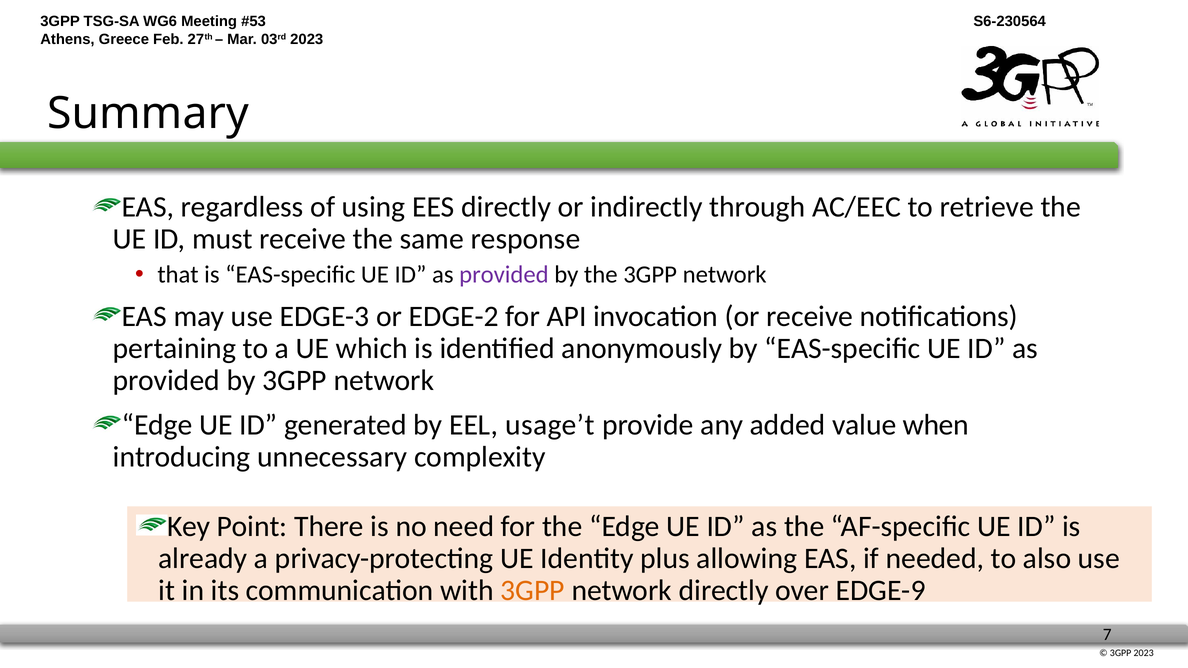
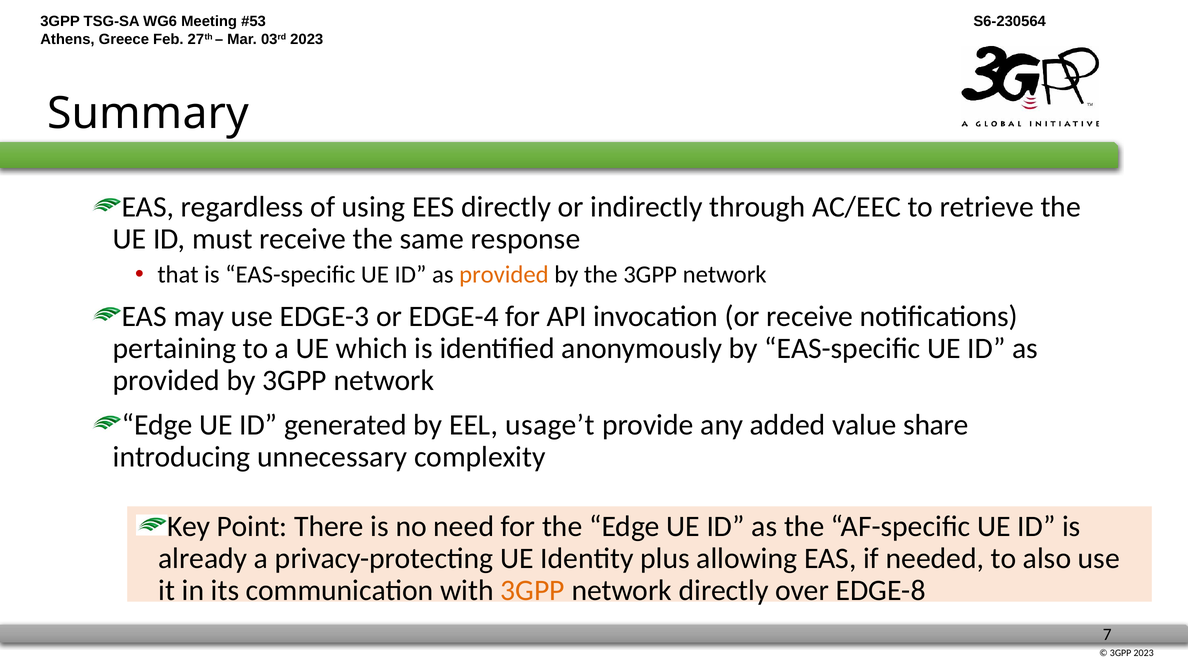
provided colour: purple -> orange (504, 275)
EDGE-2: EDGE-2 -> EDGE-4 (454, 317)
when: when -> share (936, 425)
EDGE-9: EDGE-9 -> EDGE-8 (881, 591)
